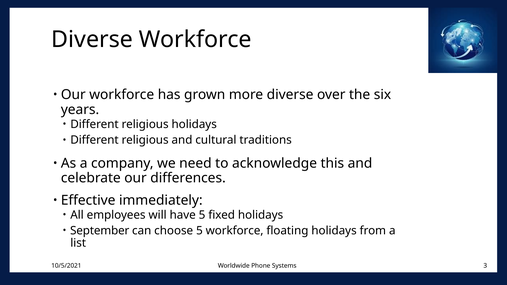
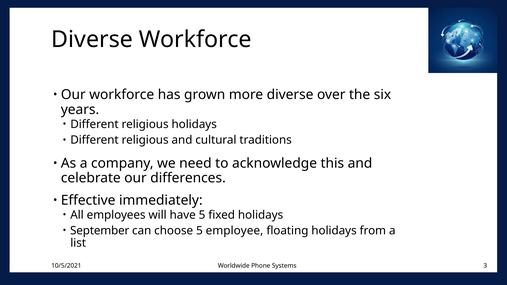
5 workforce: workforce -> employee (234, 231)
